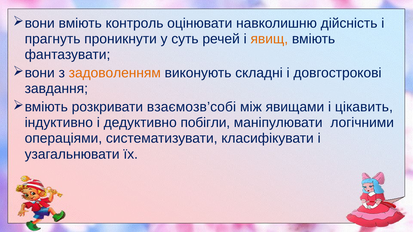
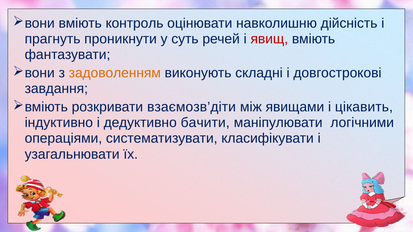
явищ colour: orange -> red (269, 39)
взаємозв’собі: взаємозв’собі -> взаємозв’діти (192, 107)
побігли: побігли -> бачити (205, 123)
